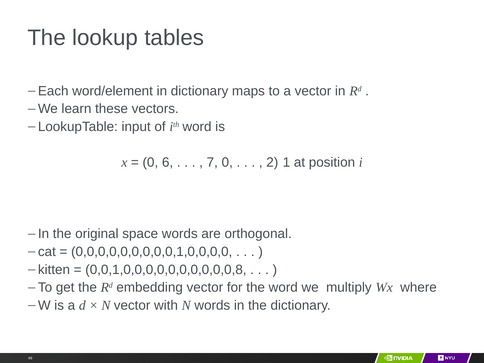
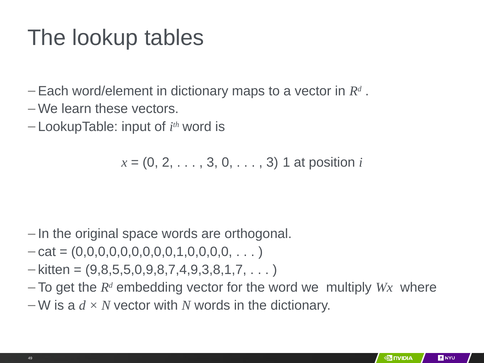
6: 6 -> 2 (168, 162)
7: 7 -> 3 (212, 162)
2: 2 -> 3 (272, 162)
0,0,1,0,0,0,0,0,0,0,0,0,0,8: 0,0,1,0,0,0,0,0,0,0,0,0,0,8 -> 9,8,5,5,0,9,8,7,4,9,3,8,1,7 (166, 270)
